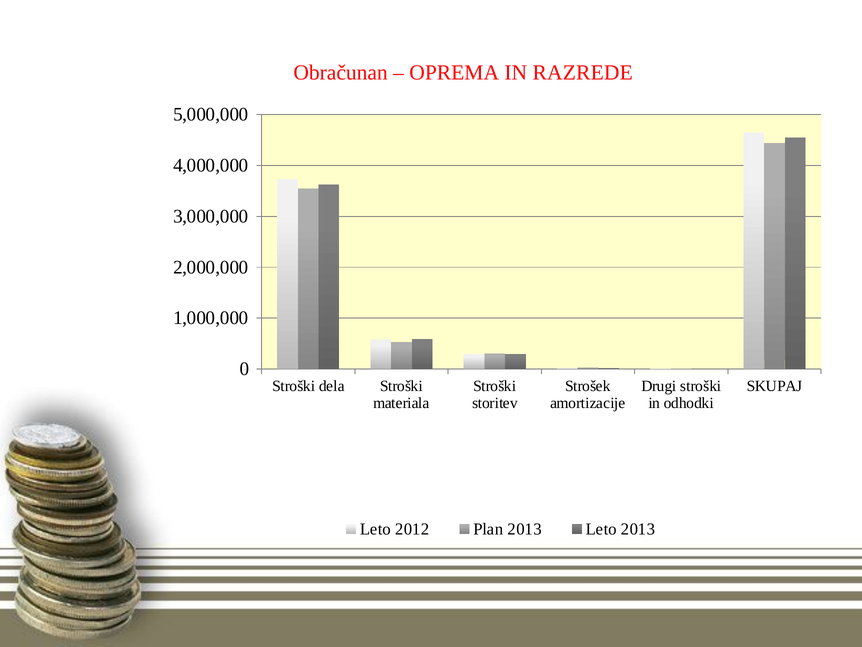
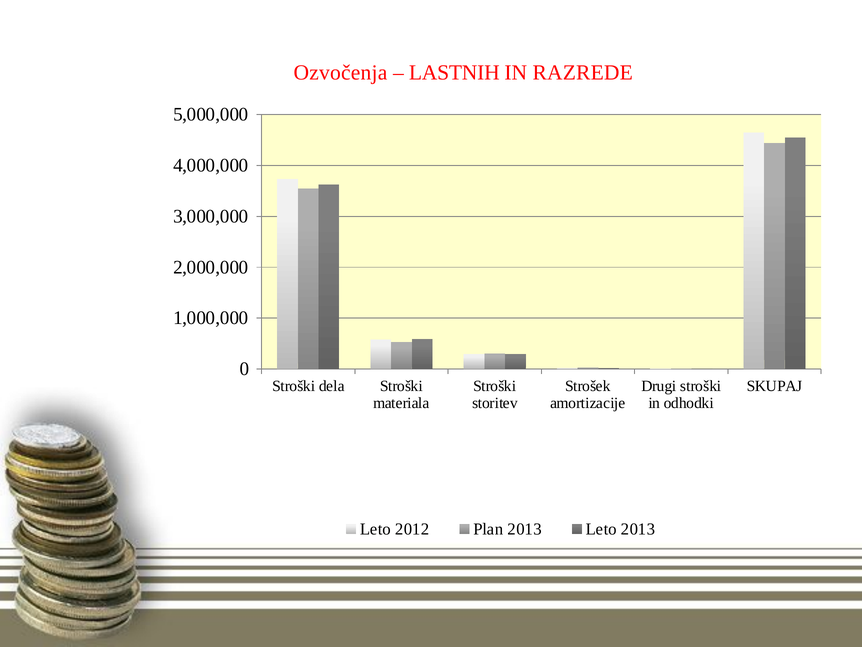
Obračunan: Obračunan -> Ozvočenja (340, 73)
OPREMA: OPREMA -> LASTNIH (454, 73)
